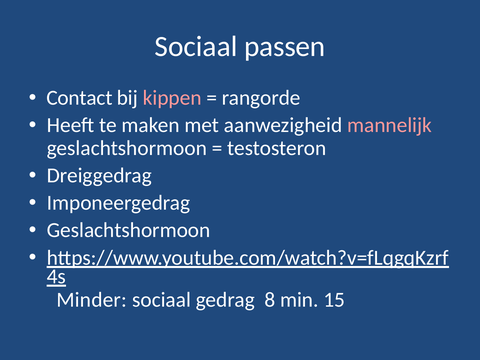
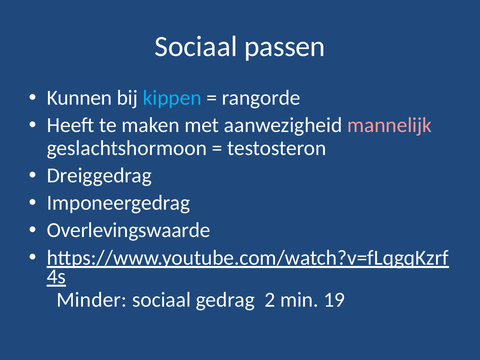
Contact: Contact -> Kunnen (79, 98)
kippen colour: pink -> light blue (172, 98)
Geslachtshormoon: Geslachtshormoon -> Overlevingswaarde (129, 230)
8: 8 -> 2 (270, 300)
15: 15 -> 19 (334, 300)
